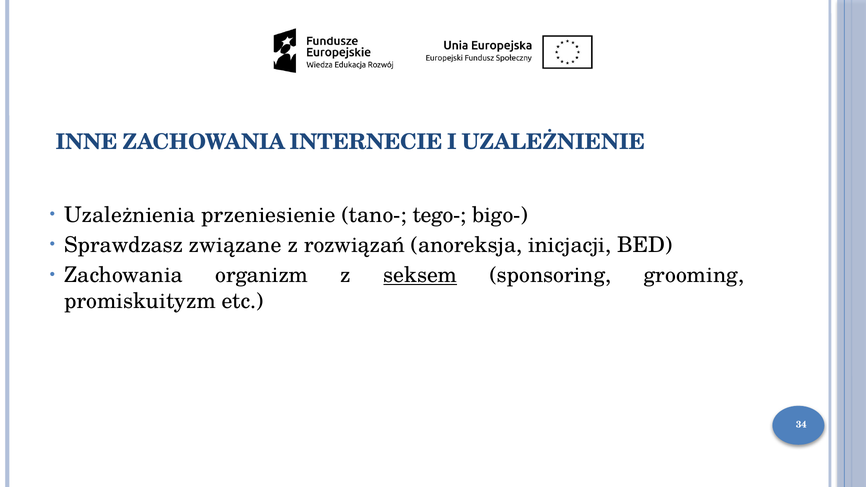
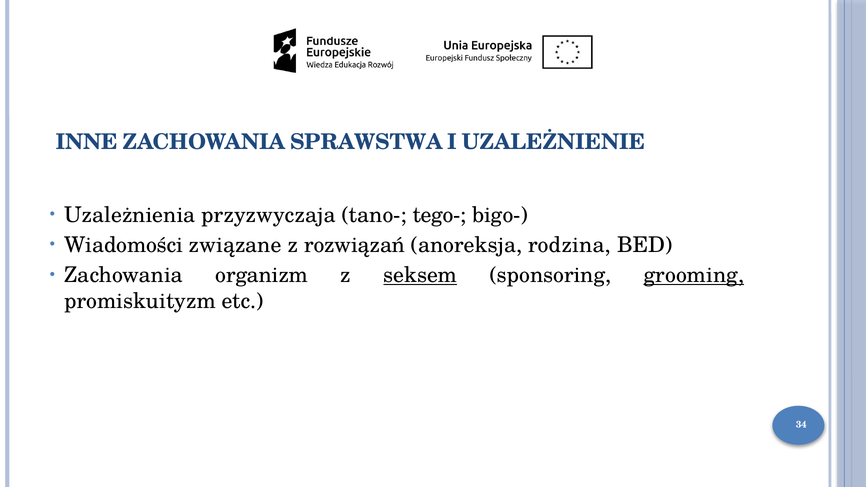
INTERNECIE: INTERNECIE -> SPRAWSTWA (366, 142)
przeniesienie: przeniesienie -> przyzwyczaja (269, 215)
Sprawdzasz: Sprawdzasz -> Wiadomości (124, 245)
inicjacji: inicjacji -> rodzina (569, 245)
grooming underline: none -> present (694, 275)
